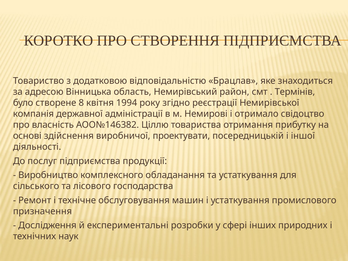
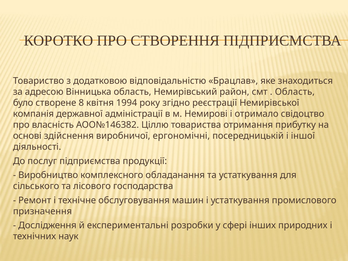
Термінів: Термінів -> Область (295, 92)
проектувати: проектувати -> ергономічні (181, 136)
